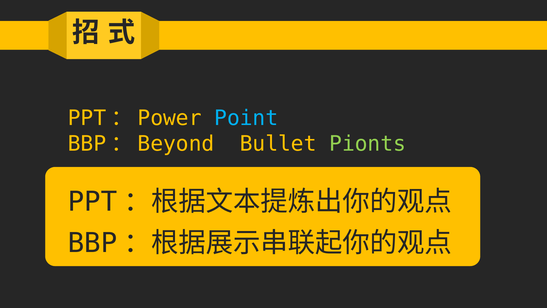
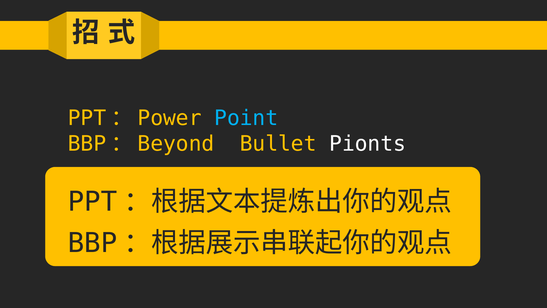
Pionts colour: light green -> white (368, 144)
